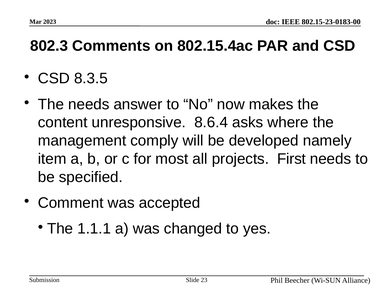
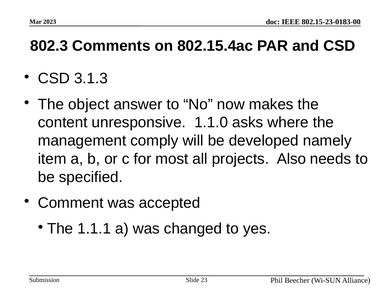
8.3.5: 8.3.5 -> 3.1.3 (91, 79)
The needs: needs -> object (89, 104)
8.6.4: 8.6.4 -> 1.1.0 (211, 123)
First: First -> Also (291, 159)
